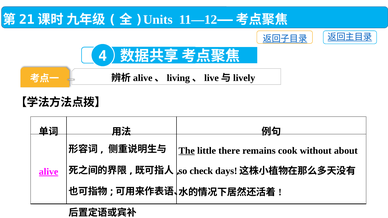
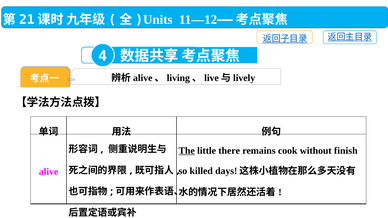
about: about -> finish (346, 151)
check: check -> killed (201, 171)
alive underline: present -> none (49, 172)
